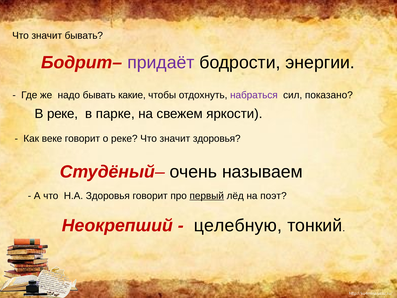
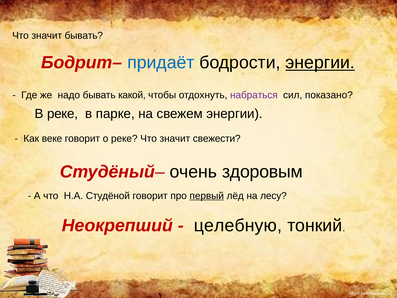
придаёт colour: purple -> blue (161, 63)
энергии underline: none -> present (320, 63)
какие: какие -> какой (132, 95)
свежем яркости: яркости -> энергии (234, 114)
значит здоровья: здоровья -> свежести (217, 139)
называем: называем -> здоровым (262, 172)
Н.А Здоровья: Здоровья -> Студёной (108, 196)
поэт: поэт -> лесу (274, 196)
